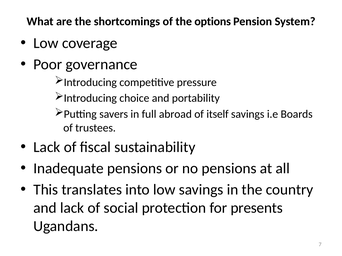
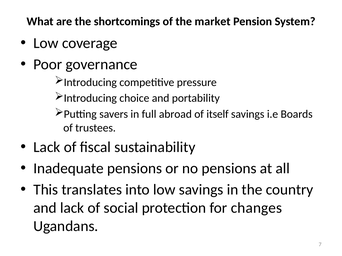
options: options -> market (213, 22)
presents: presents -> changes (257, 208)
